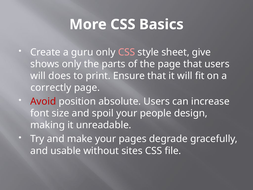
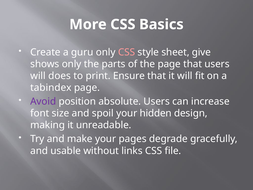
correctly: correctly -> tabindex (51, 88)
Avoid colour: red -> purple (43, 101)
people: people -> hidden (156, 113)
sites: sites -> links (132, 151)
